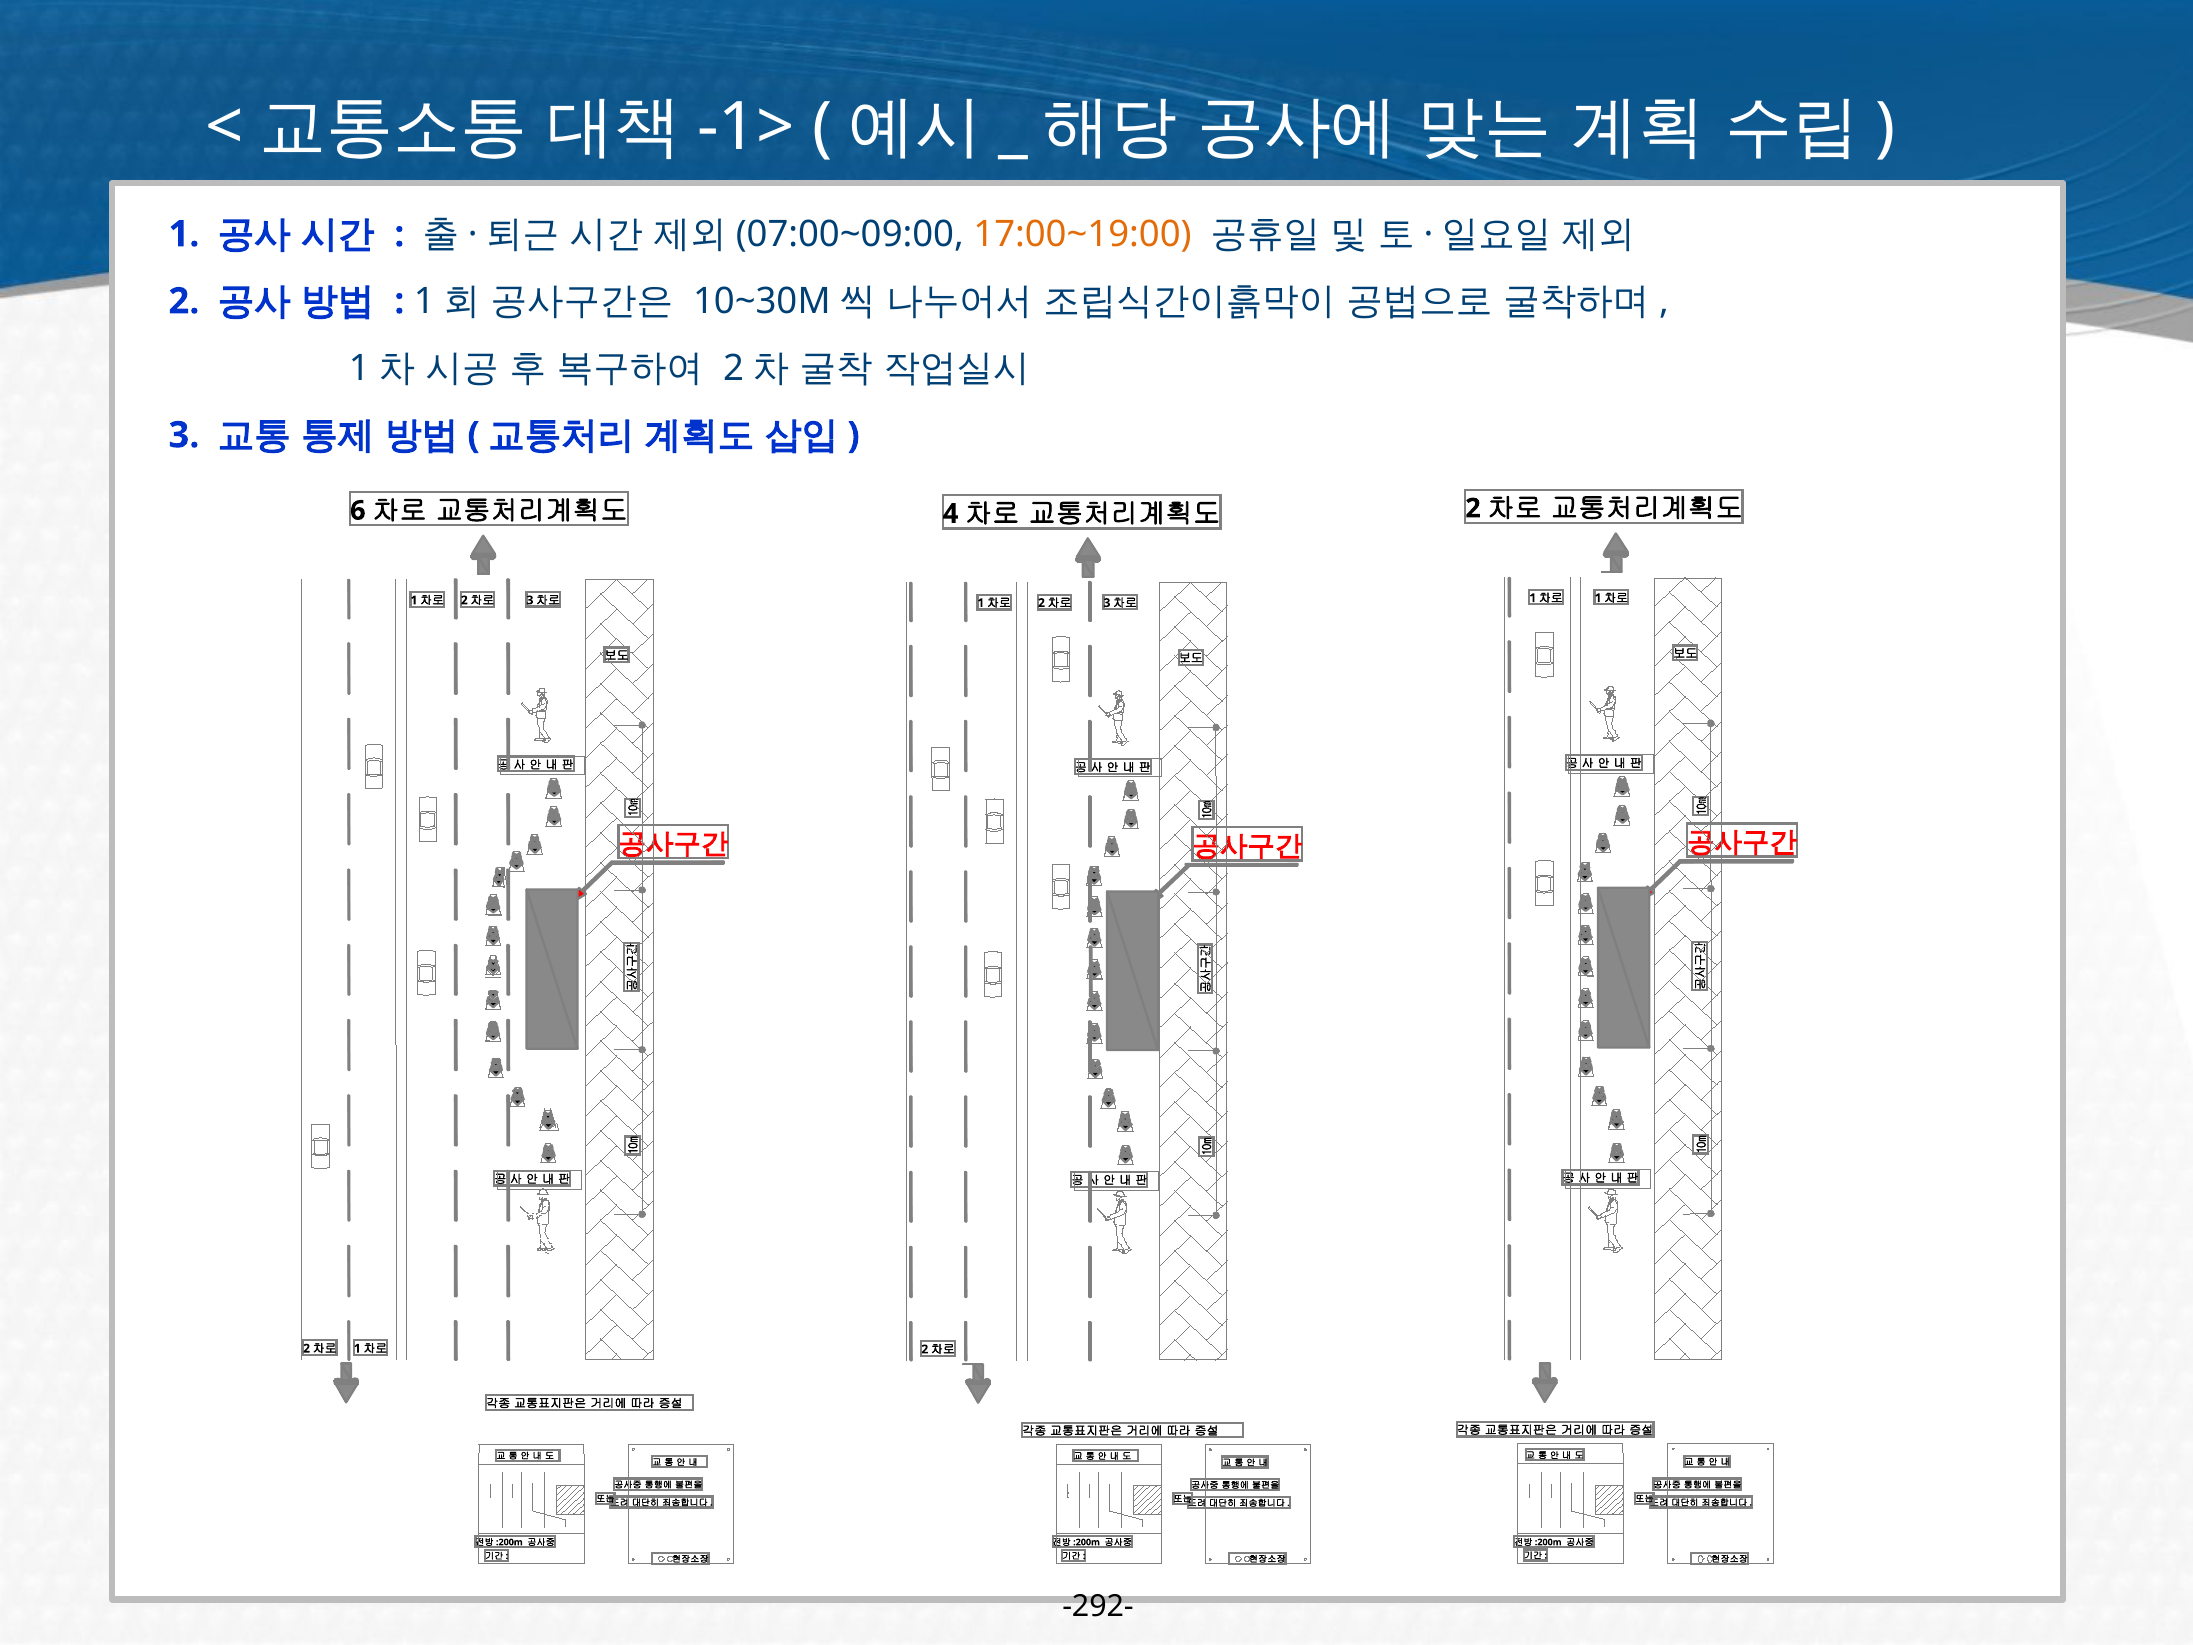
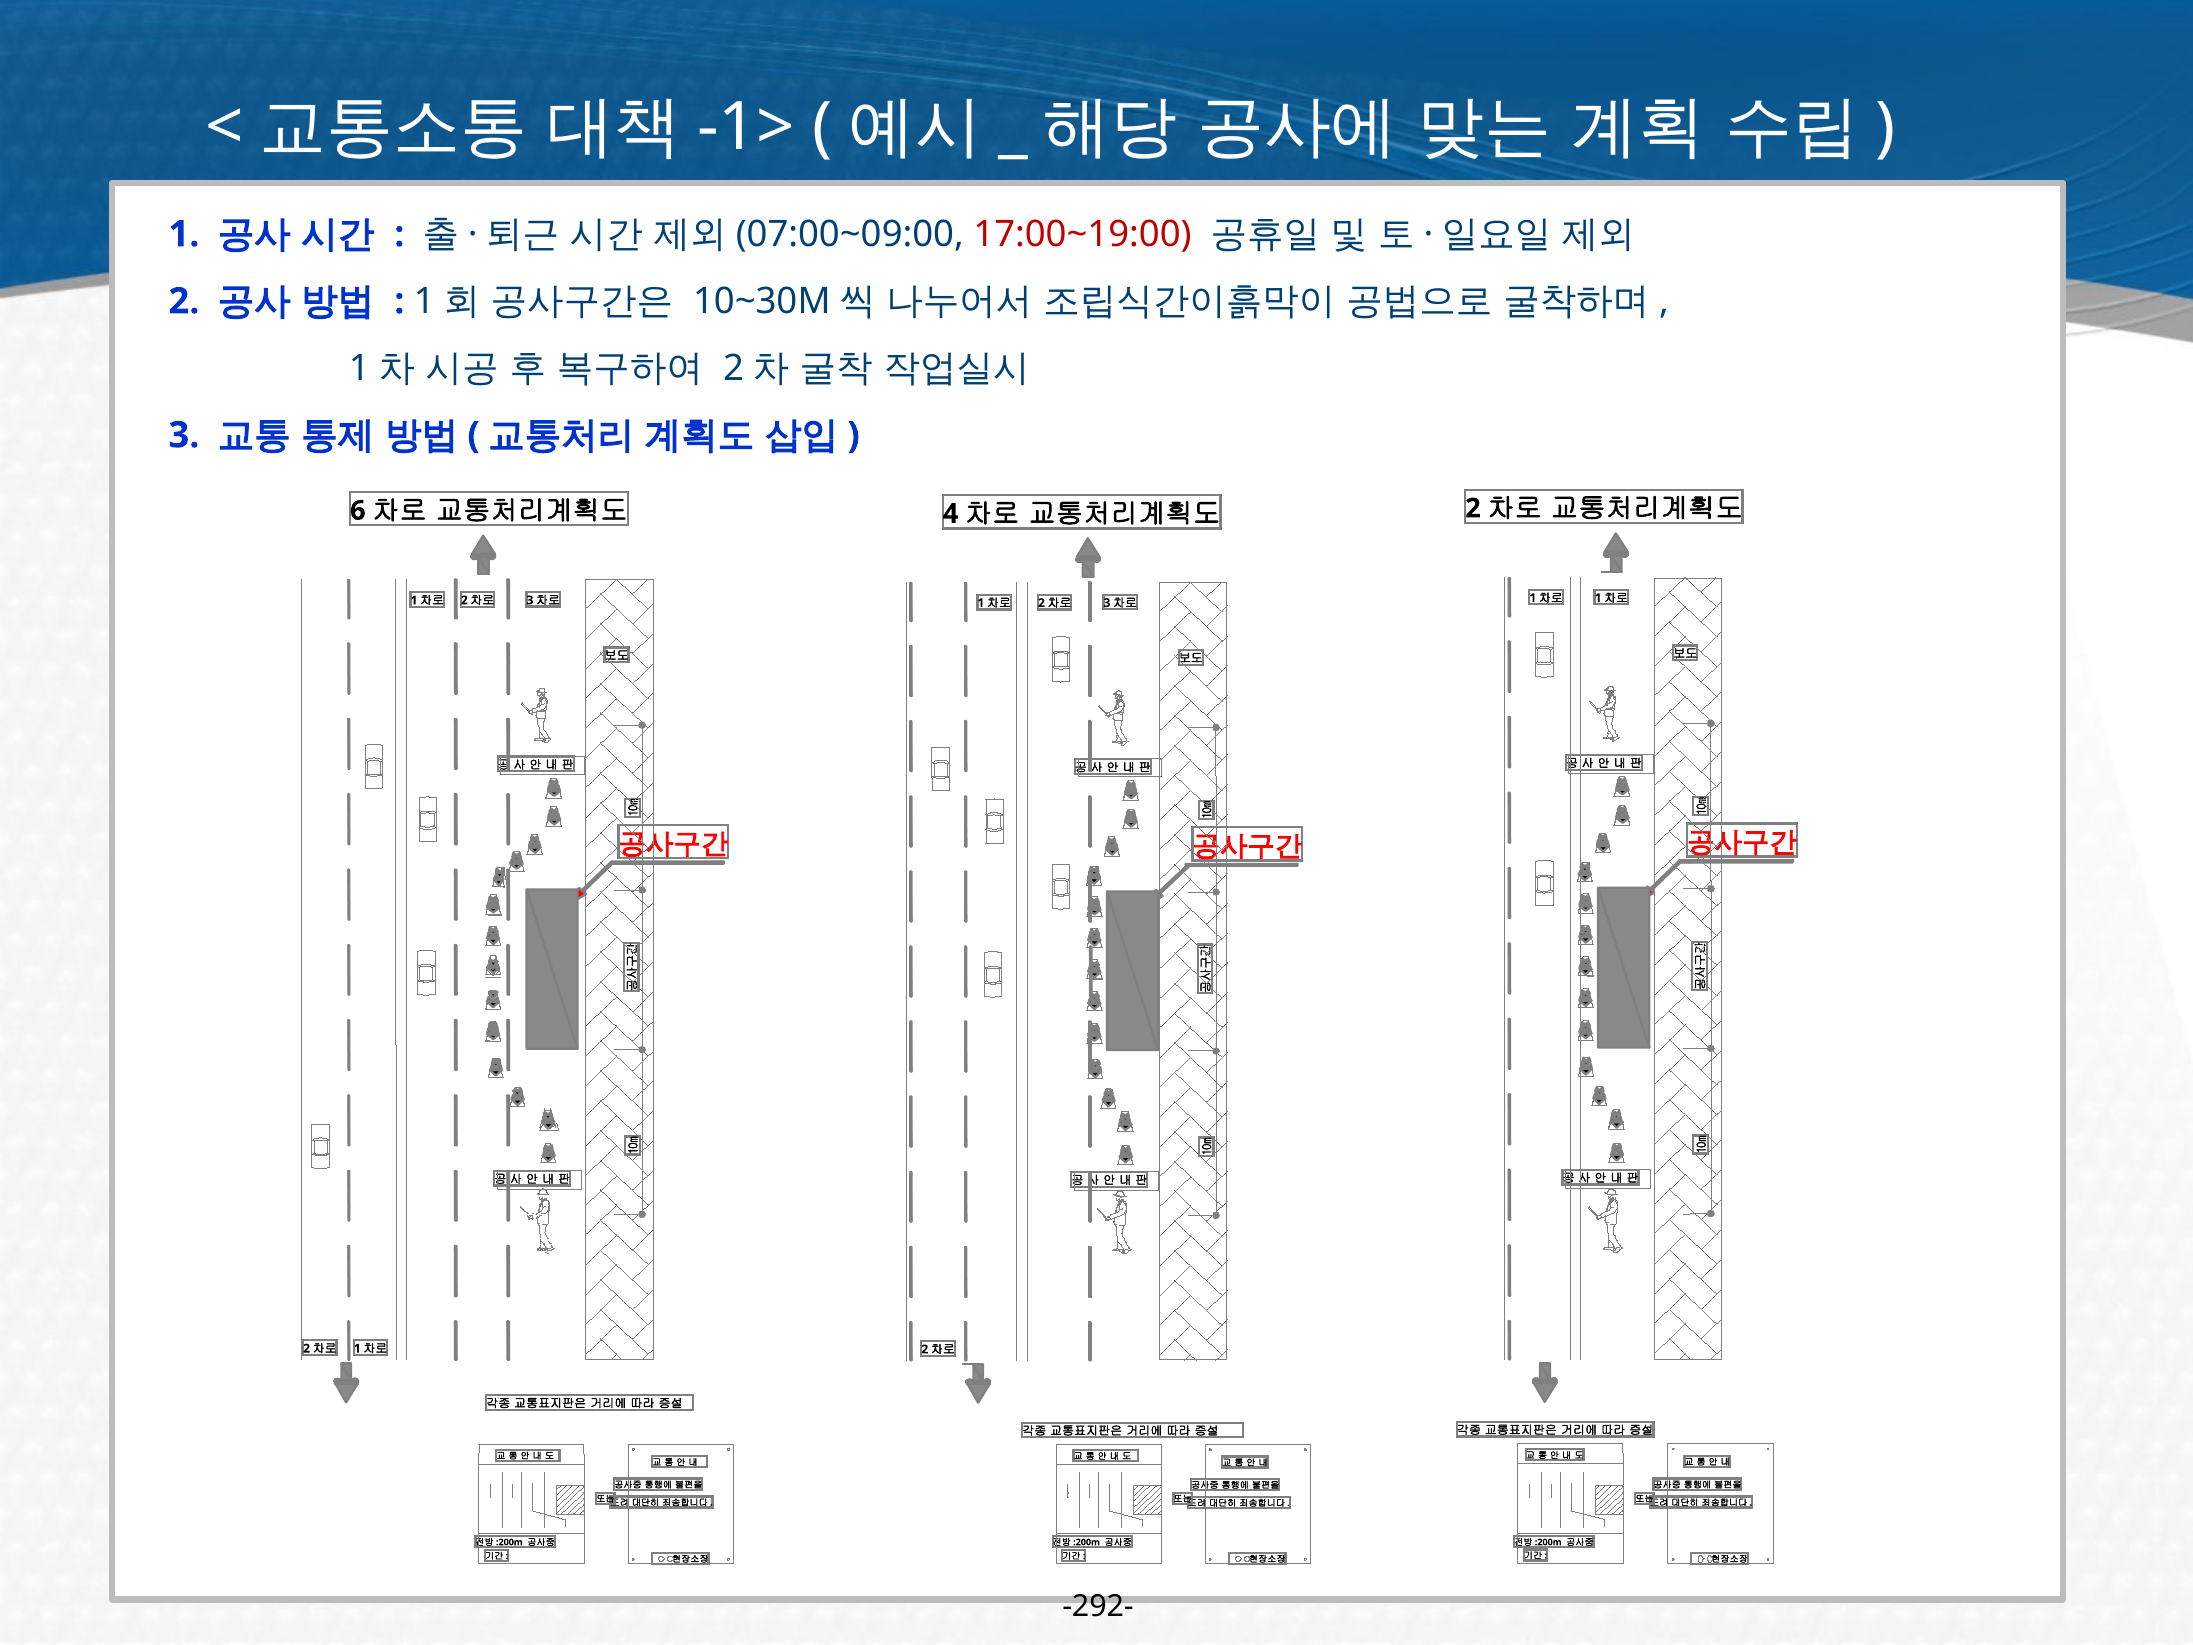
17:00~19:00 colour: orange -> red (1083, 234)
